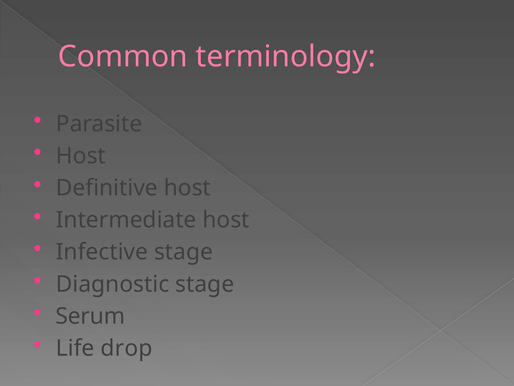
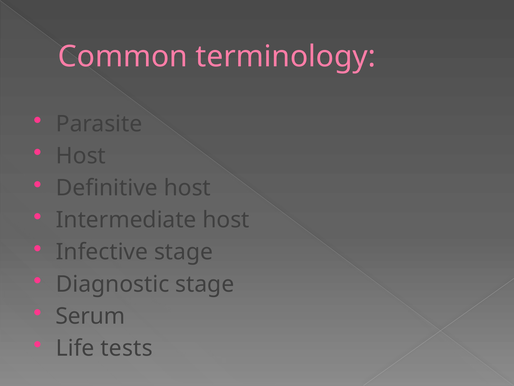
drop: drop -> tests (127, 348)
